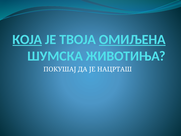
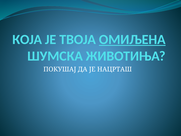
КОЈА underline: present -> none (27, 39)
